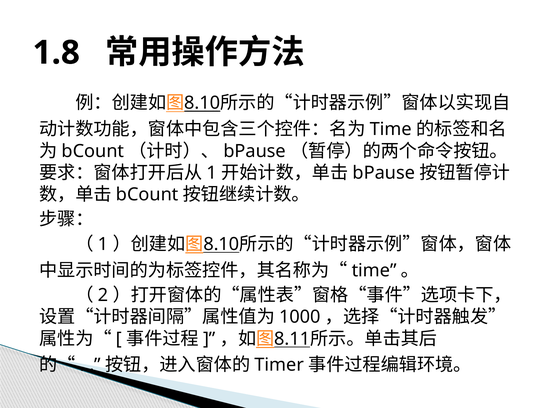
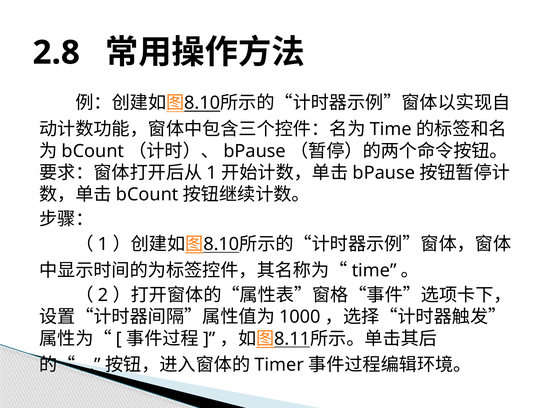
1.8: 1.8 -> 2.8 (56, 53)
